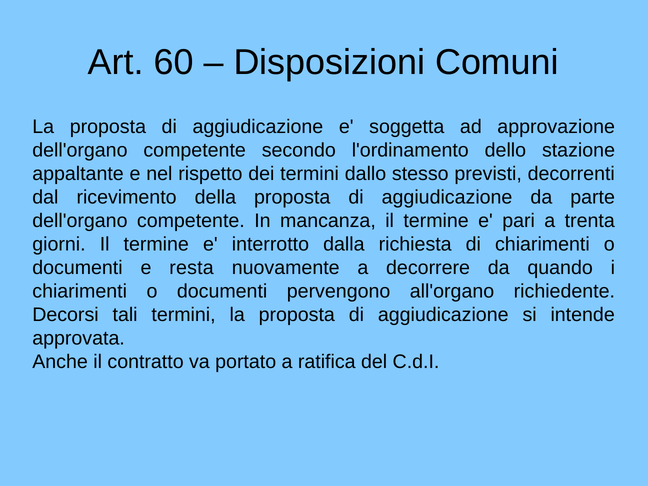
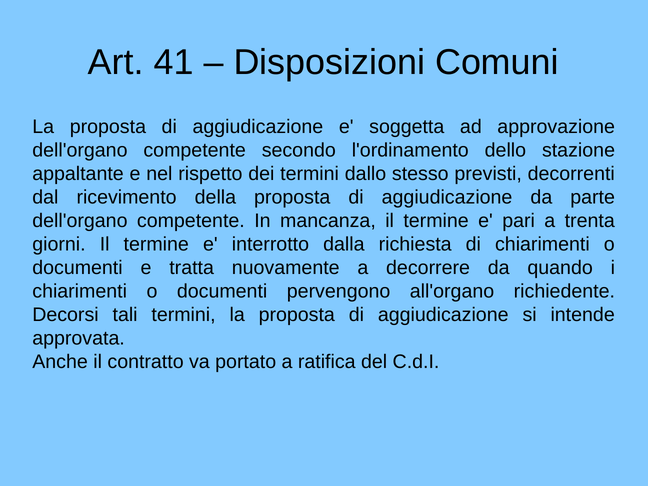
60: 60 -> 41 (174, 62)
resta: resta -> tratta (192, 268)
